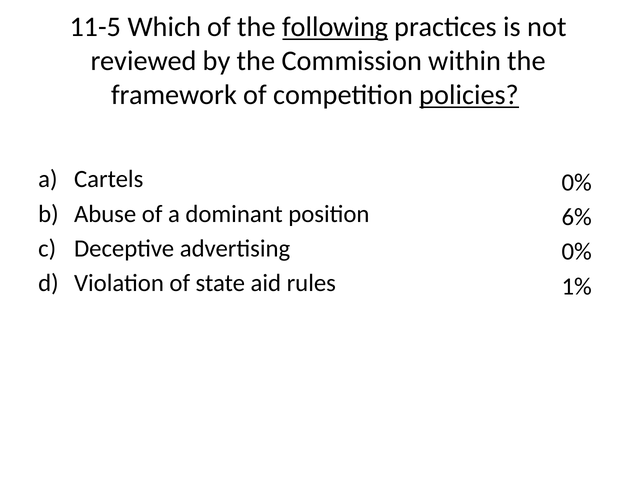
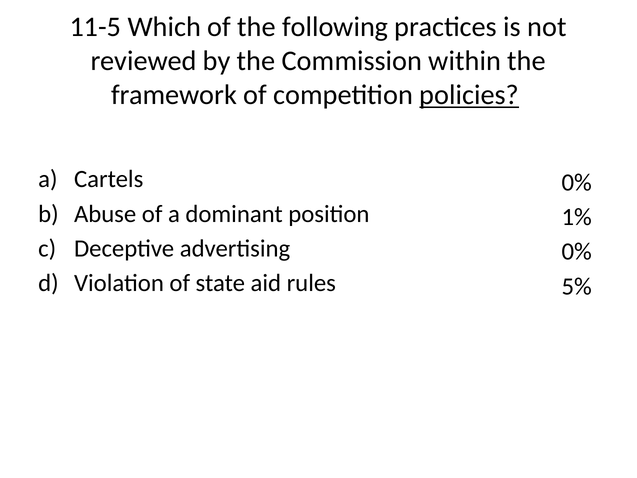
following underline: present -> none (335, 27)
6%: 6% -> 1% (577, 217)
1%: 1% -> 5% (577, 286)
